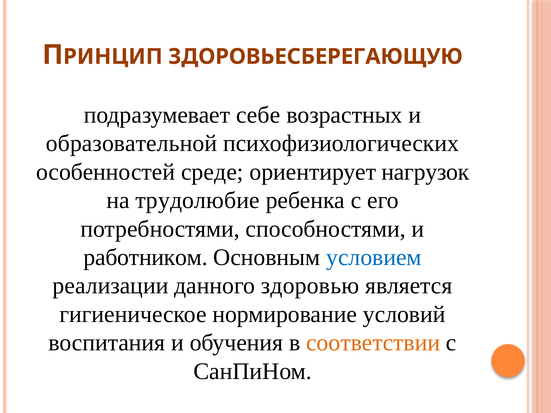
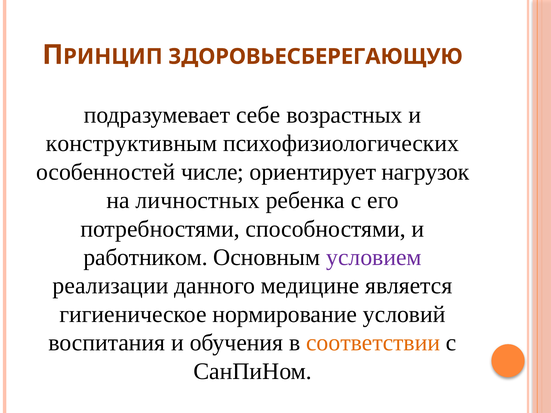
образовательной: образовательной -> конструктивным (132, 144)
среде: среде -> числе (212, 172)
трудолюбие: трудолюбие -> личностных (198, 201)
условием colour: blue -> purple (374, 257)
здоровью: здоровью -> медицине (310, 286)
